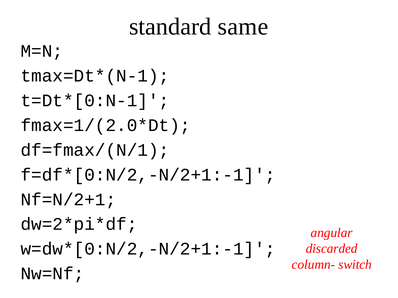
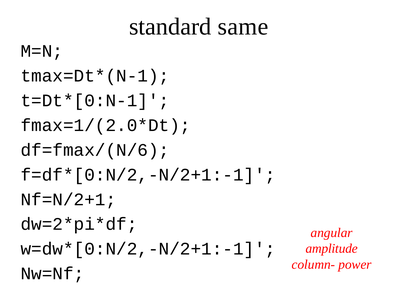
df=fmax/(N/1: df=fmax/(N/1 -> df=fmax/(N/6 (95, 150)
discarded: discarded -> amplitude (332, 249)
switch: switch -> power (355, 265)
